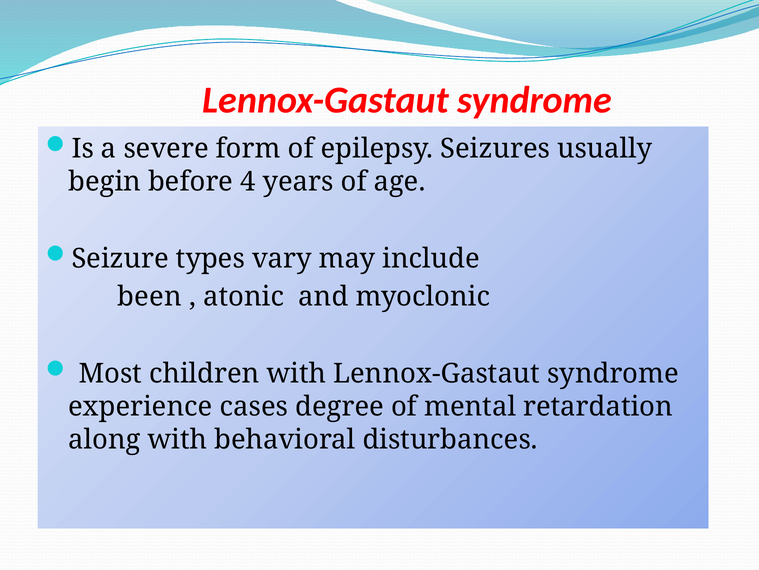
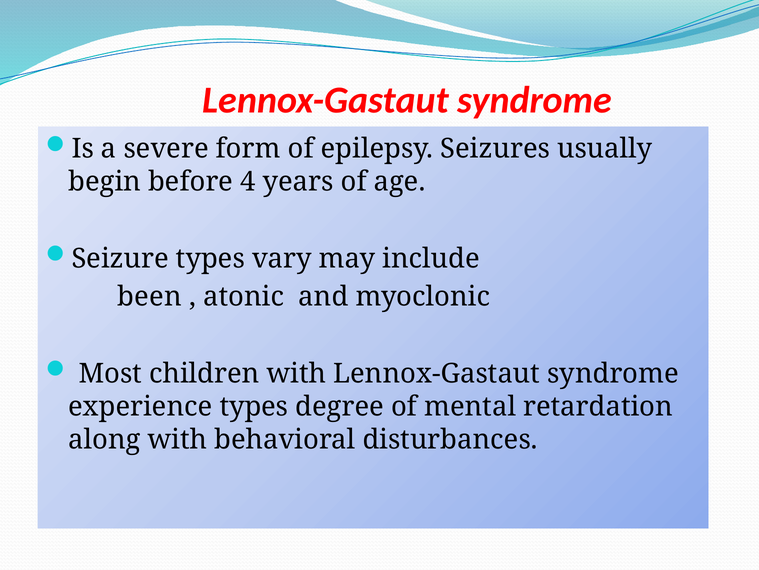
experience cases: cases -> types (254, 406)
